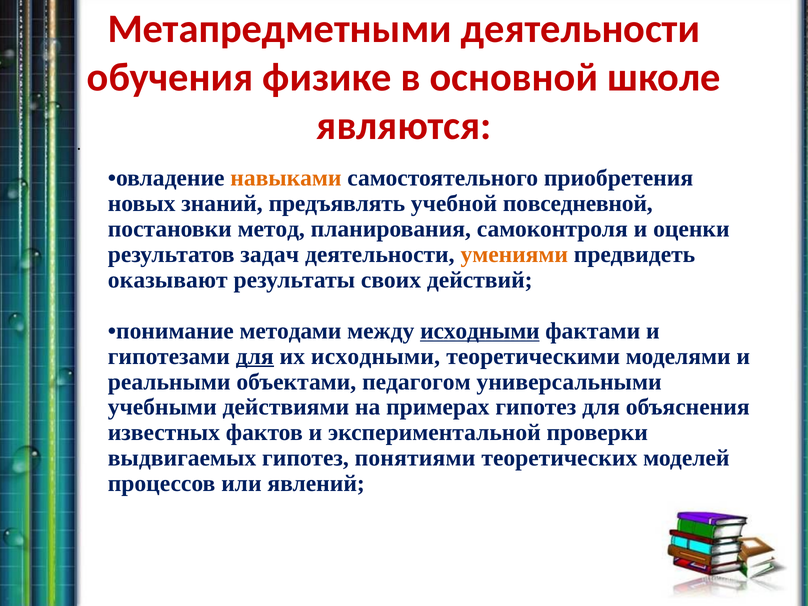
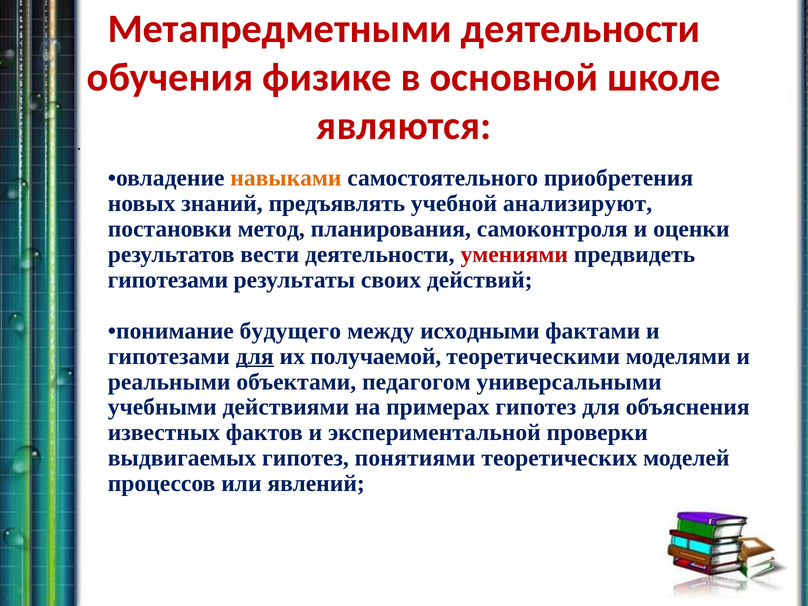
повседневной: повседневной -> анализируют (578, 204)
задач: задач -> вести (270, 255)
умениями colour: orange -> red (514, 255)
оказывают: оказывают -> гипотезами (168, 280)
методами: методами -> будущего (290, 331)
исходными underline: present -> none (480, 331)
их исходными: исходными -> получаемой (376, 356)
